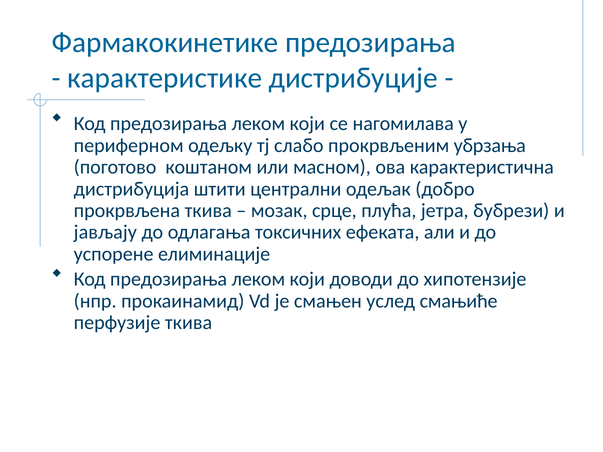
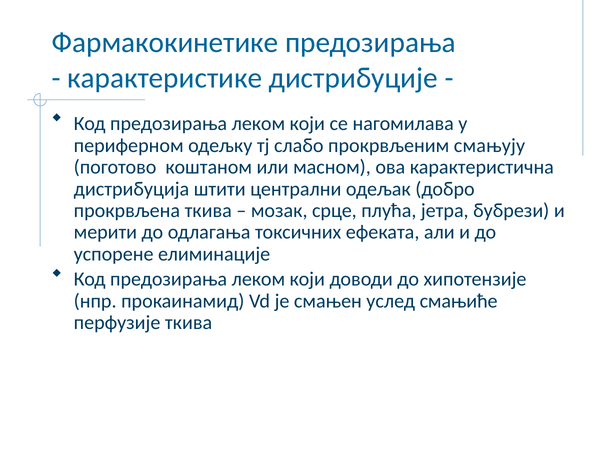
убрзања: убрзања -> смањују (490, 146)
јављају: јављају -> мерити (105, 232)
